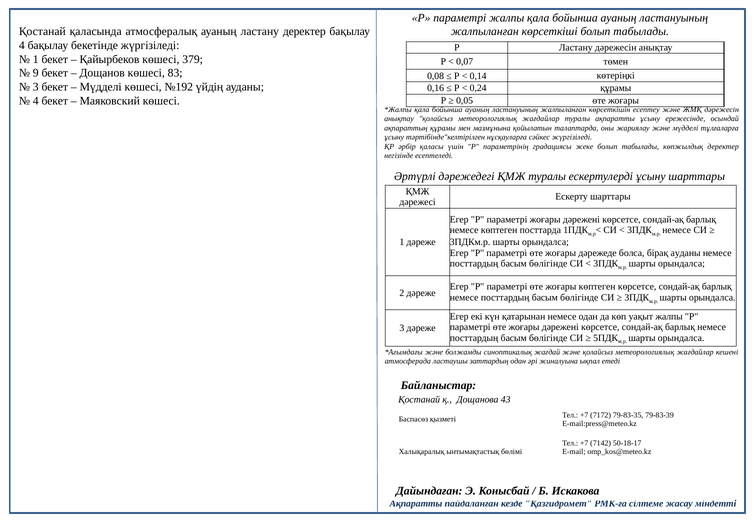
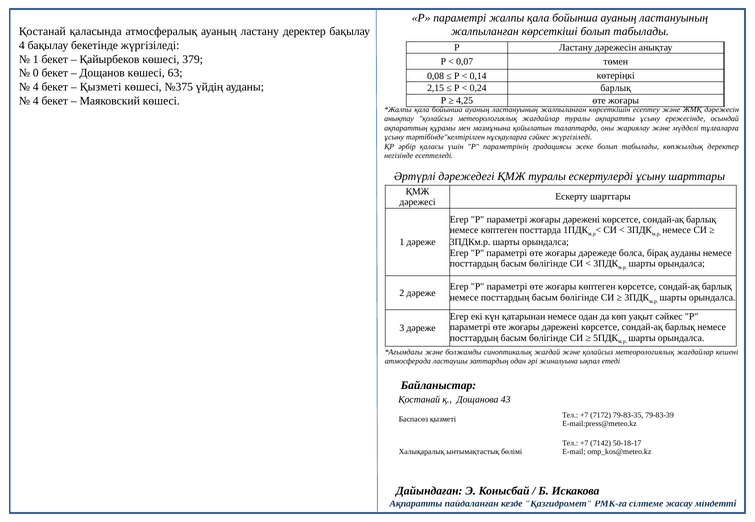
9: 9 -> 0 (36, 73)
83: 83 -> 63 (175, 73)
3: 3 -> 4 (36, 87)
Мүдделі: Мүдделі -> Қызметі (101, 87)
№192: №192 -> №375 (179, 87)
0,16: 0,16 -> 2,15 (436, 88)
0,24 құрамы: құрамы -> барлық (616, 88)
0,05: 0,05 -> 4,25 (465, 101)
уақыт жалпы: жалпы -> сәйкес (669, 317)
